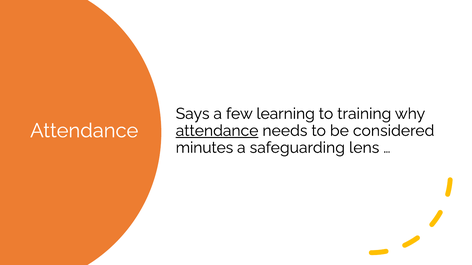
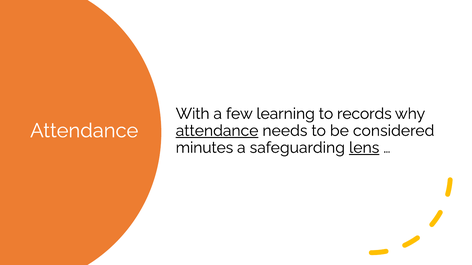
Says: Says -> With (193, 114)
training: training -> records (364, 114)
lens underline: none -> present (364, 148)
